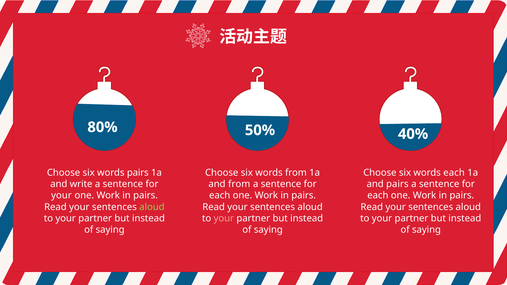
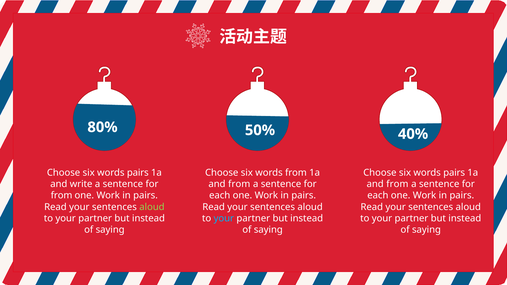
each: each -> pairs (454, 173)
pairs: pairs -> from (397, 184)
your: your -> from (62, 196)
your colour: pink -> light blue (224, 218)
